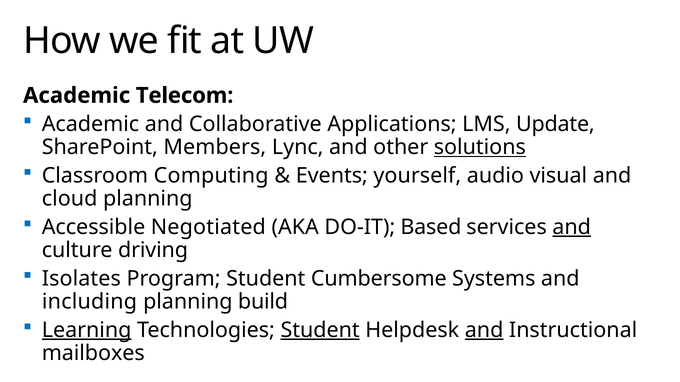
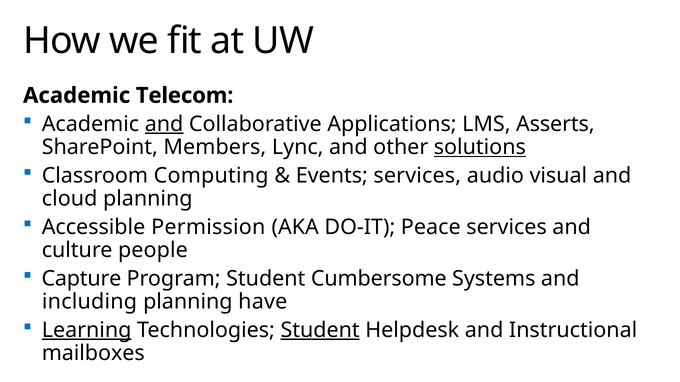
and underline: none -> present (164, 124)
Update: Update -> Asserts (555, 124)
Events yourself: yourself -> services (417, 176)
Negotiated: Negotiated -> Permission (208, 227)
Based: Based -> Peace (431, 227)
and underline: present -> none (572, 227)
driving: driving -> people (153, 251)
Isolates: Isolates -> Capture (81, 279)
build: build -> have (263, 302)
and underline: present -> none (484, 330)
